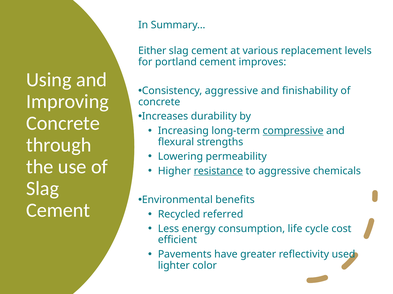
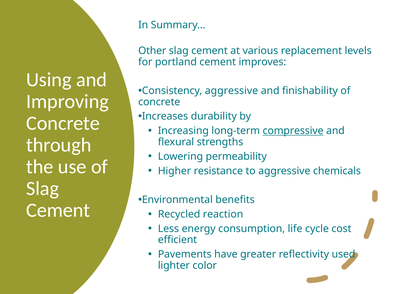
Either: Either -> Other (152, 51)
resistance underline: present -> none (218, 171)
referred: referred -> reaction (223, 215)
